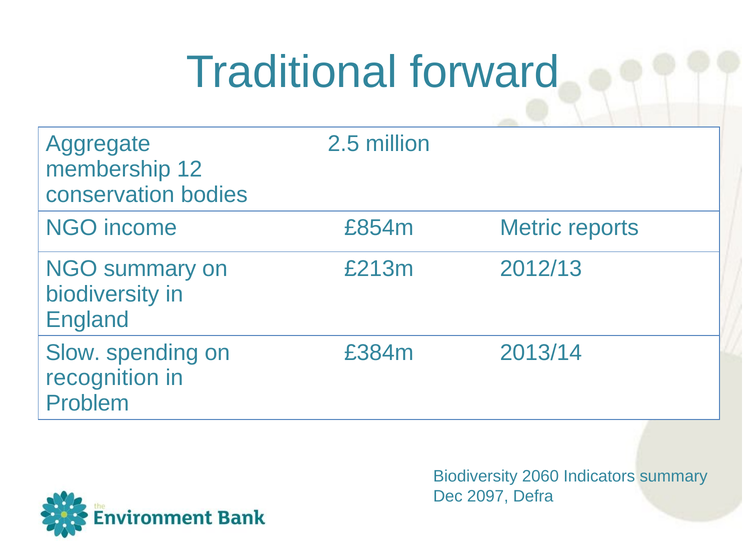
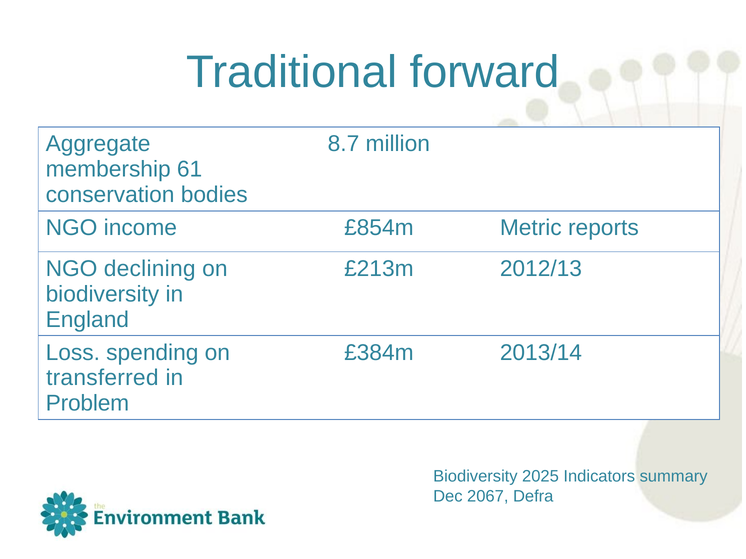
2.5: 2.5 -> 8.7 (344, 144)
12: 12 -> 61 (190, 169)
NGO summary: summary -> declining (150, 269)
Slow: Slow -> Loss (73, 353)
recognition: recognition -> transferred (102, 378)
2060: 2060 -> 2025 (540, 477)
2097: 2097 -> 2067 (488, 496)
